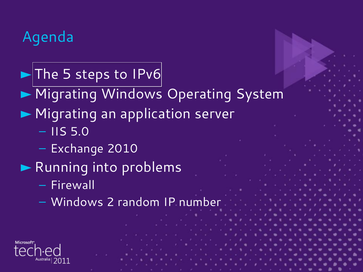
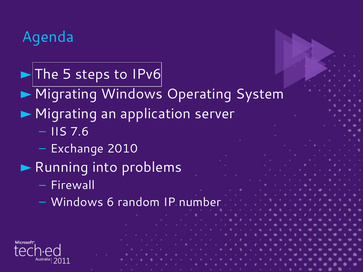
5.0: 5.0 -> 7.6 (80, 132)
2: 2 -> 6 (110, 202)
